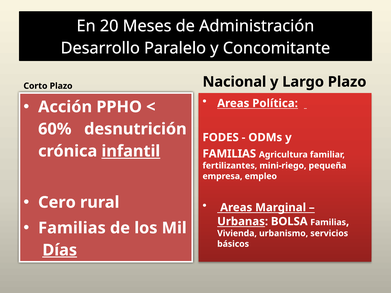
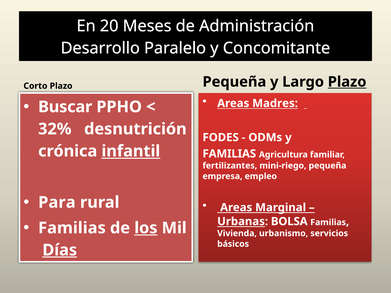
Nacional: Nacional -> Pequeña (234, 82)
Plazo underline: none -> present (347, 82)
Política: Política -> Madres (275, 103)
Acción: Acción -> Buscar (65, 107)
60%: 60% -> 32% (55, 129)
Cero: Cero -> Para (57, 203)
los underline: none -> present (146, 228)
